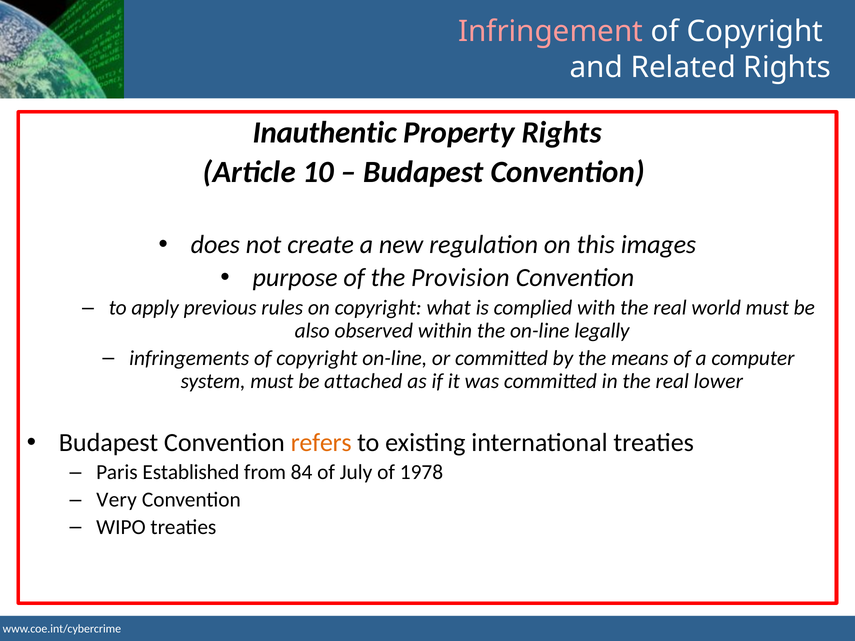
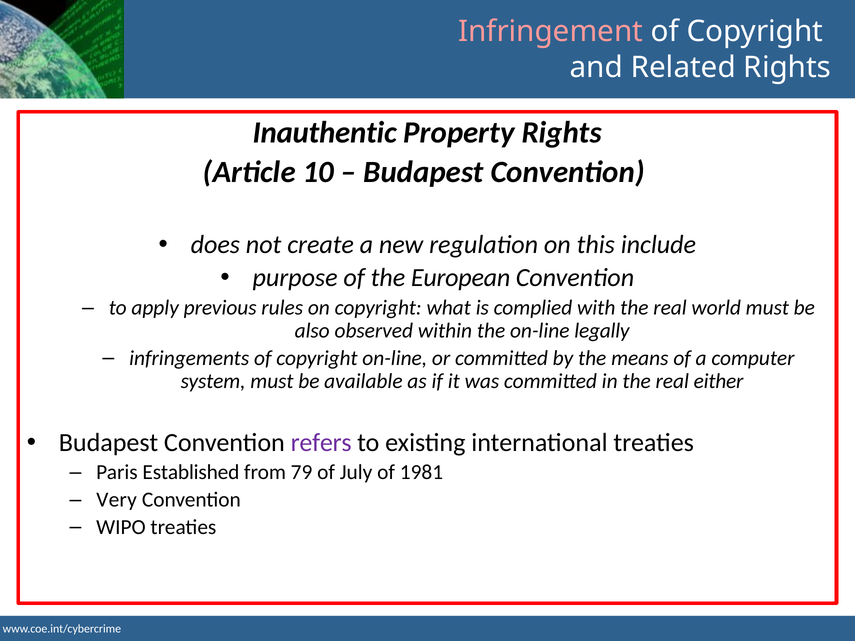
images: images -> include (658, 244)
Provision: Provision -> European (461, 278)
attached: attached -> available (363, 381)
lower: lower -> either (719, 381)
refers colour: orange -> purple (321, 443)
84: 84 -> 79 (302, 473)
1978: 1978 -> 1981 (421, 473)
